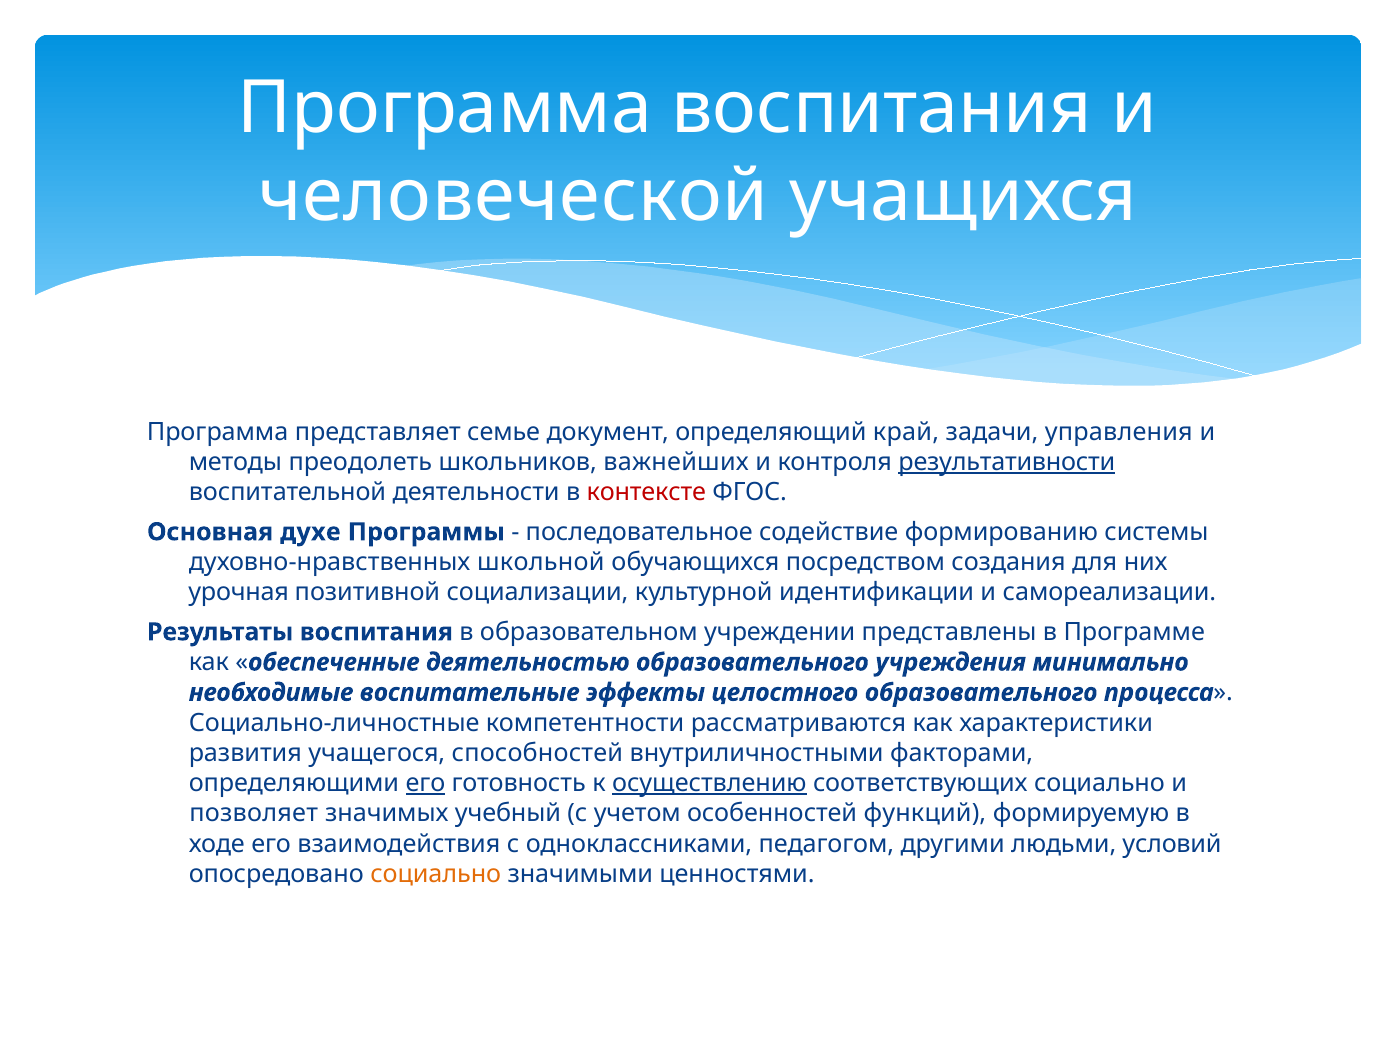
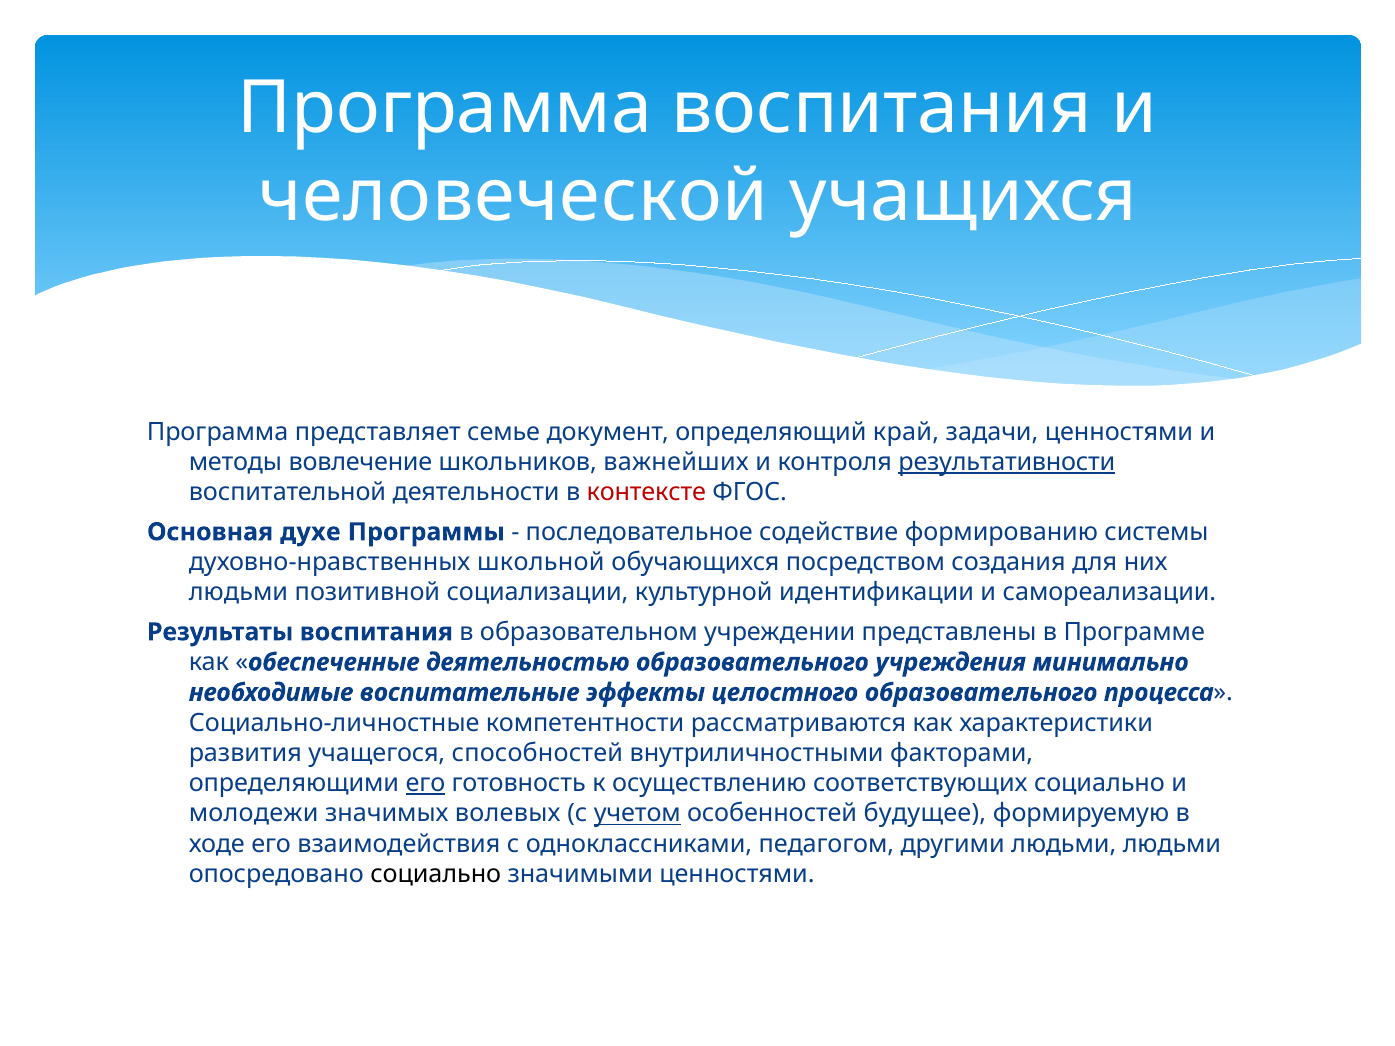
задачи управления: управления -> ценностями (1119, 432)
преодолеть: преодолеть -> вовлечение (360, 462)
урочная: урочная -> людьми (238, 593)
осуществлению underline: present -> none (709, 783)
позволяет: позволяет -> молодежи (254, 814)
учебный: учебный -> волевых (508, 814)
учетом underline: none -> present (637, 814)
функций: функций -> будущее (925, 814)
людьми условий: условий -> людьми (1172, 844)
социально colour: orange -> black (436, 874)
